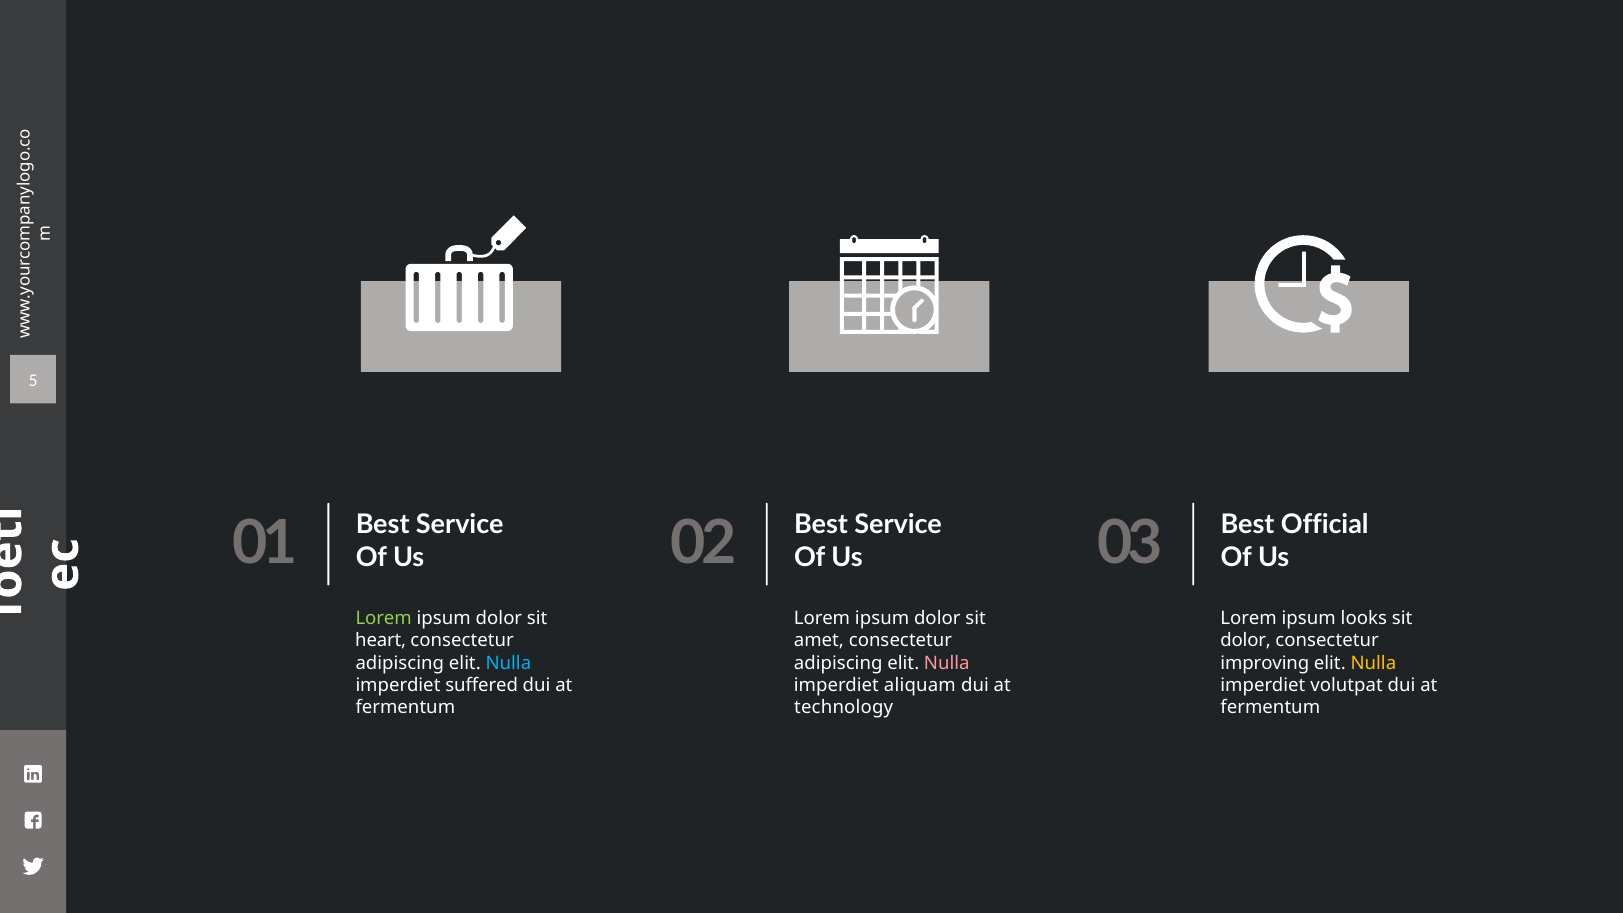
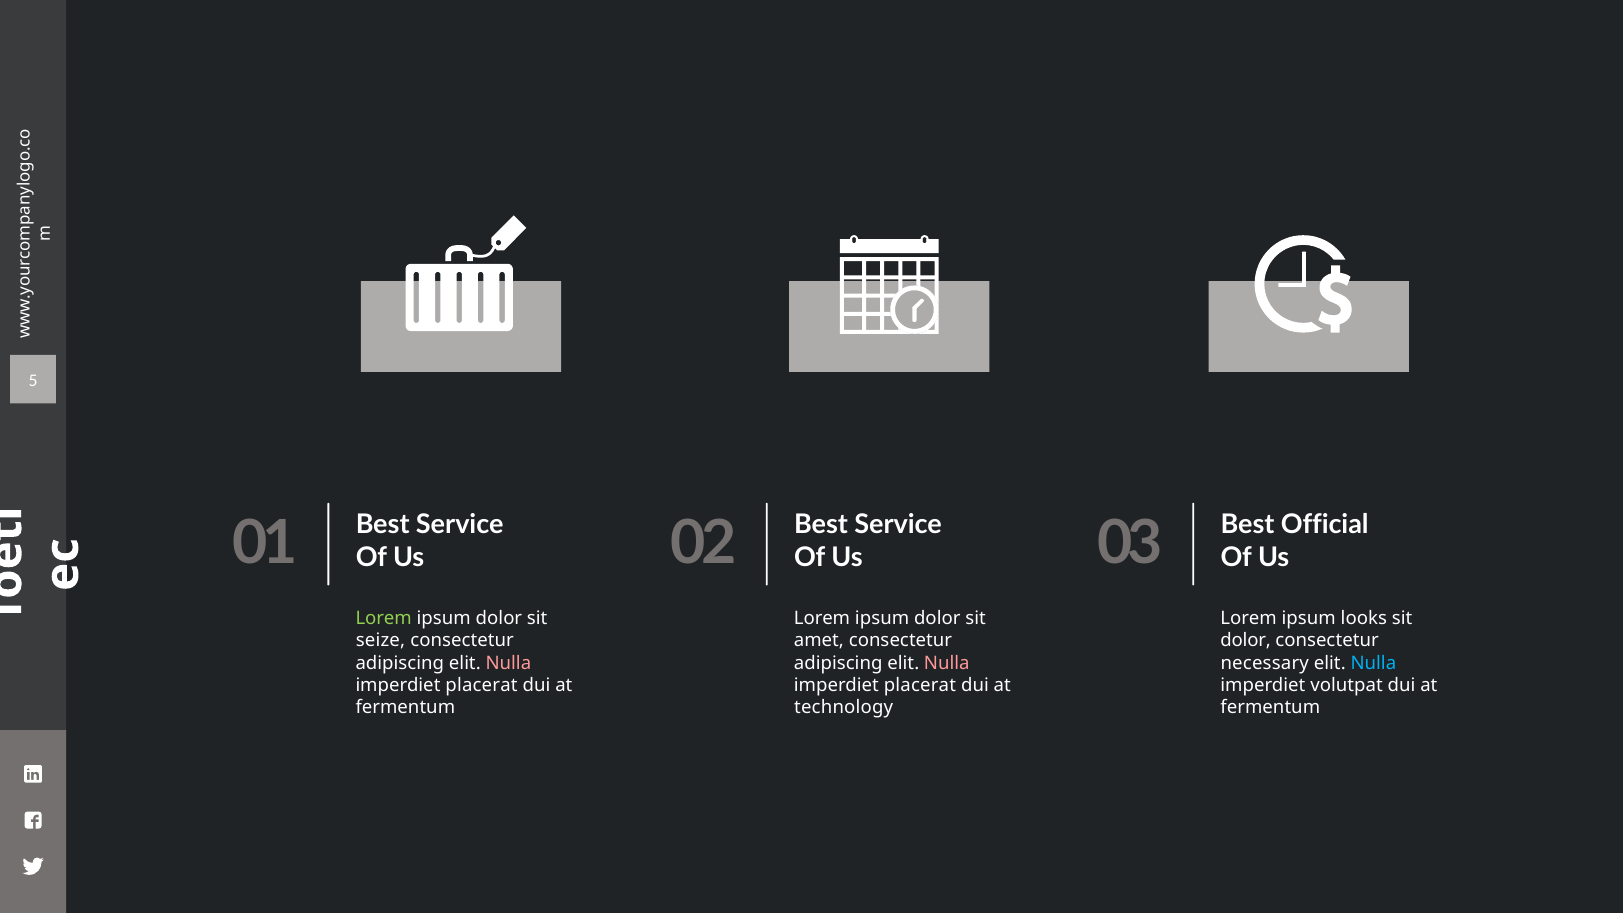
heart: heart -> seize (380, 640)
Nulla colour: light blue -> pink (508, 663)
improving: improving -> necessary (1265, 663)
Nulla colour: yellow -> light blue (1373, 663)
suffered: suffered -> placerat (481, 685)
aliquam: aliquam -> placerat (920, 685)
